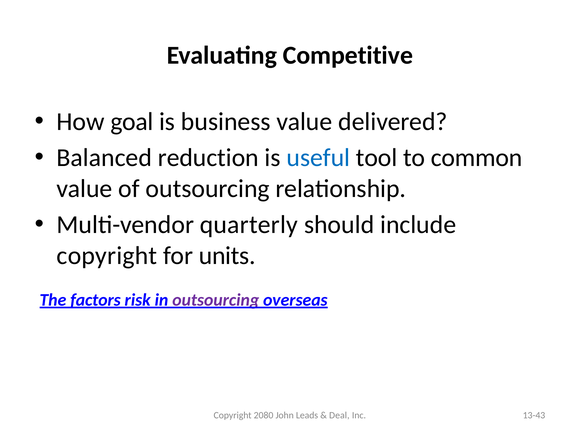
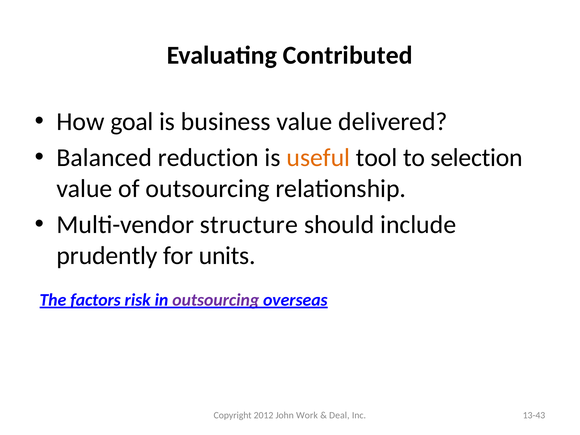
Competitive: Competitive -> Contributed (348, 55)
useful colour: blue -> orange (318, 158)
common: common -> selection (477, 158)
quarterly: quarterly -> structure (249, 225)
copyright: copyright -> prudently (107, 256)
2080: 2080 -> 2012 (264, 415)
Leads: Leads -> Work (307, 415)
